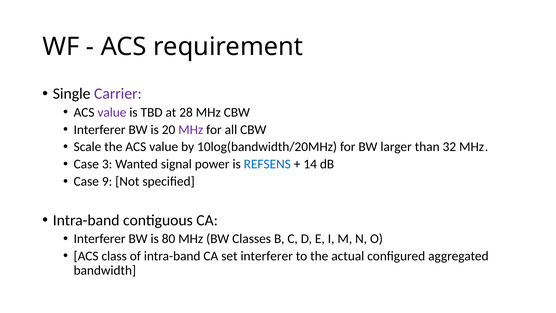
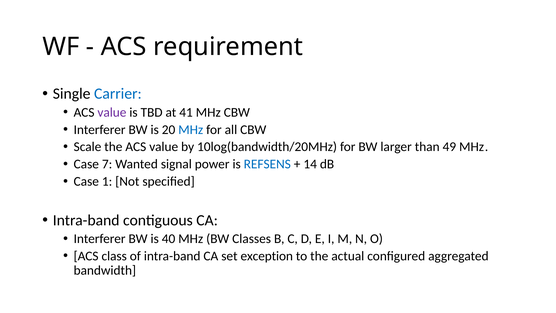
Carrier colour: purple -> blue (118, 94)
28: 28 -> 41 (186, 112)
MHz colour: purple -> blue (191, 130)
32: 32 -> 49 (449, 147)
3: 3 -> 7 (107, 164)
9: 9 -> 1 (107, 181)
80: 80 -> 40 (169, 239)
set interferer: interferer -> exception (267, 256)
